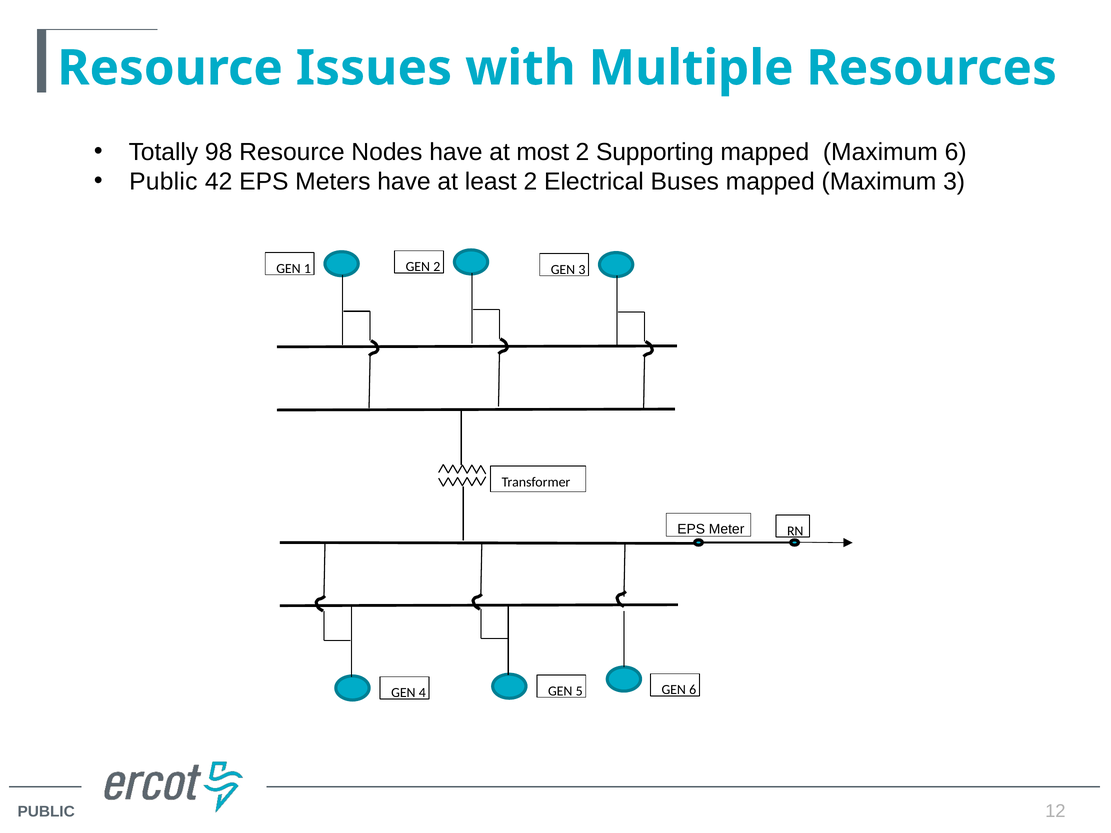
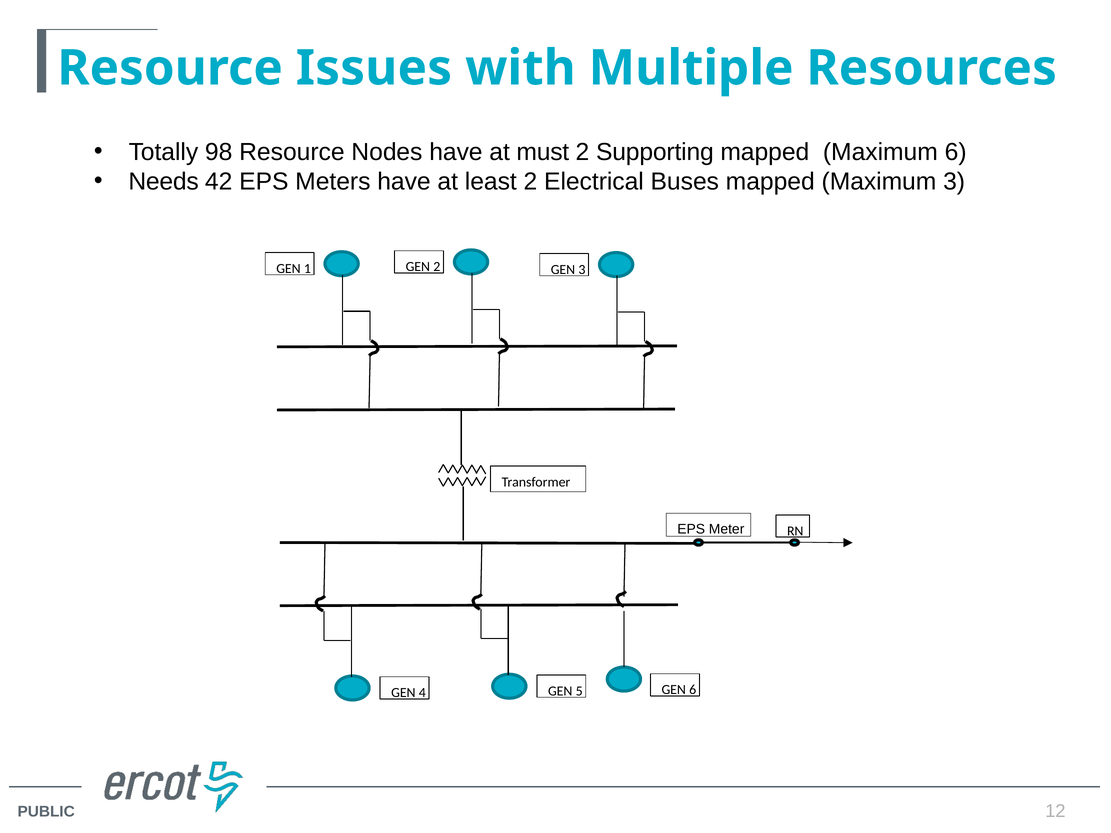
most: most -> must (543, 152)
Public: Public -> Needs (164, 182)
